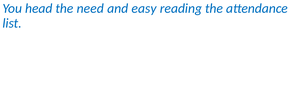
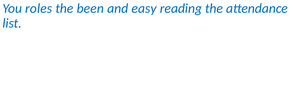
head: head -> roles (39, 8)
need: need -> been (90, 8)
